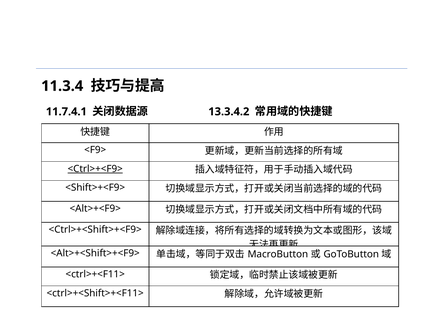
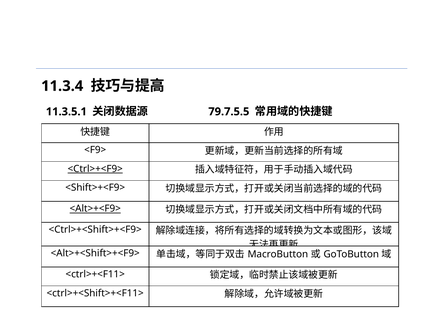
11.7.4.1: 11.7.4.1 -> 11.3.5.1 (66, 112)
13.3.4.2: 13.3.4.2 -> 79.7.5.5 (229, 112)
<Alt>+<F9> underline: none -> present (95, 209)
